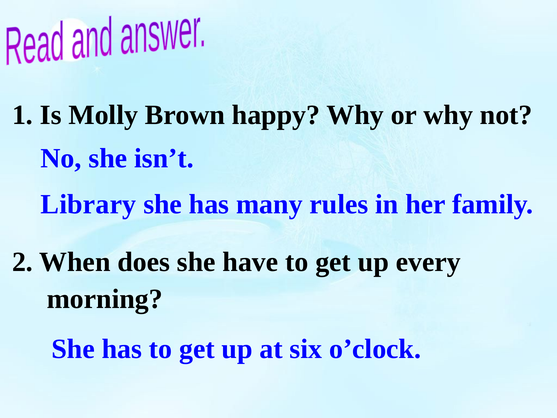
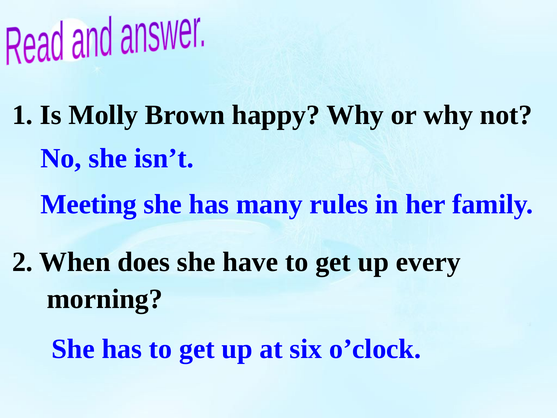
Library: Library -> Meeting (89, 204)
